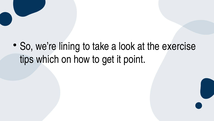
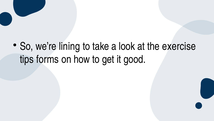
which: which -> forms (47, 59)
point: point -> good (135, 59)
